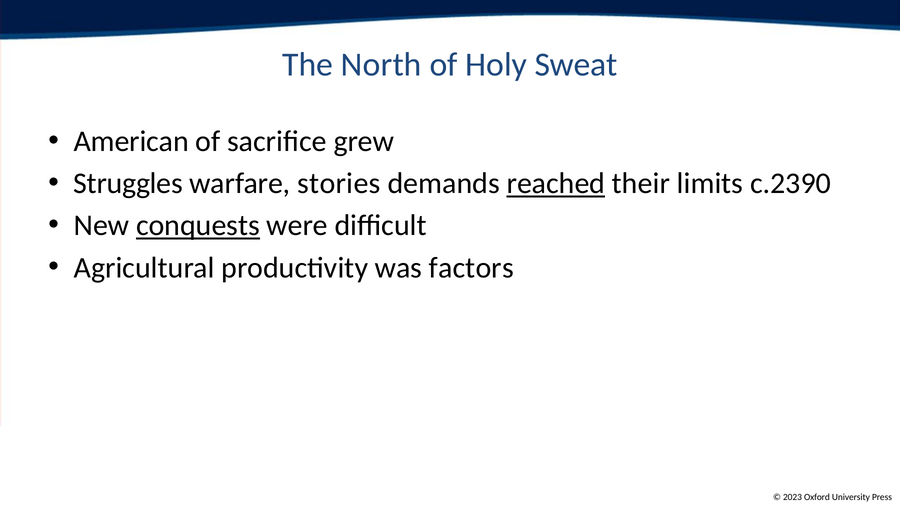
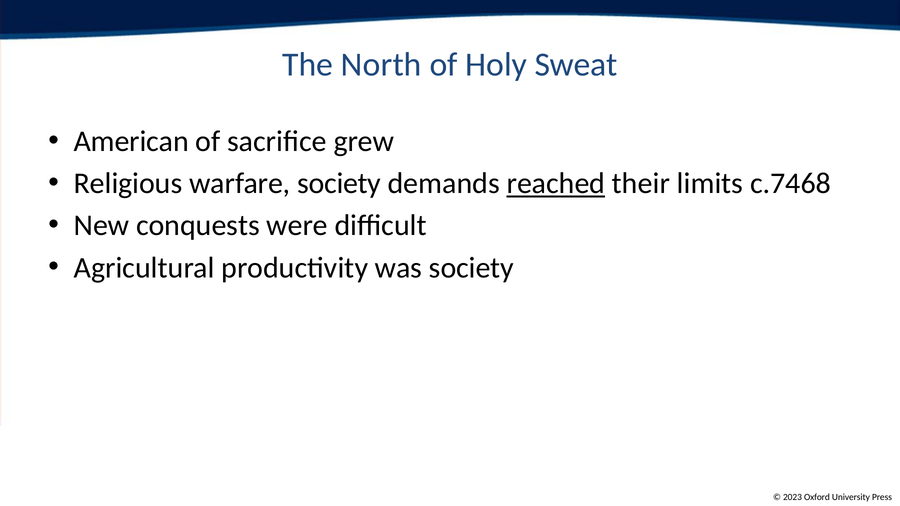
Struggles: Struggles -> Religious (128, 184)
warfare stories: stories -> society (339, 184)
c.2390: c.2390 -> c.7468 (791, 184)
conquests underline: present -> none (198, 226)
was factors: factors -> society (471, 268)
